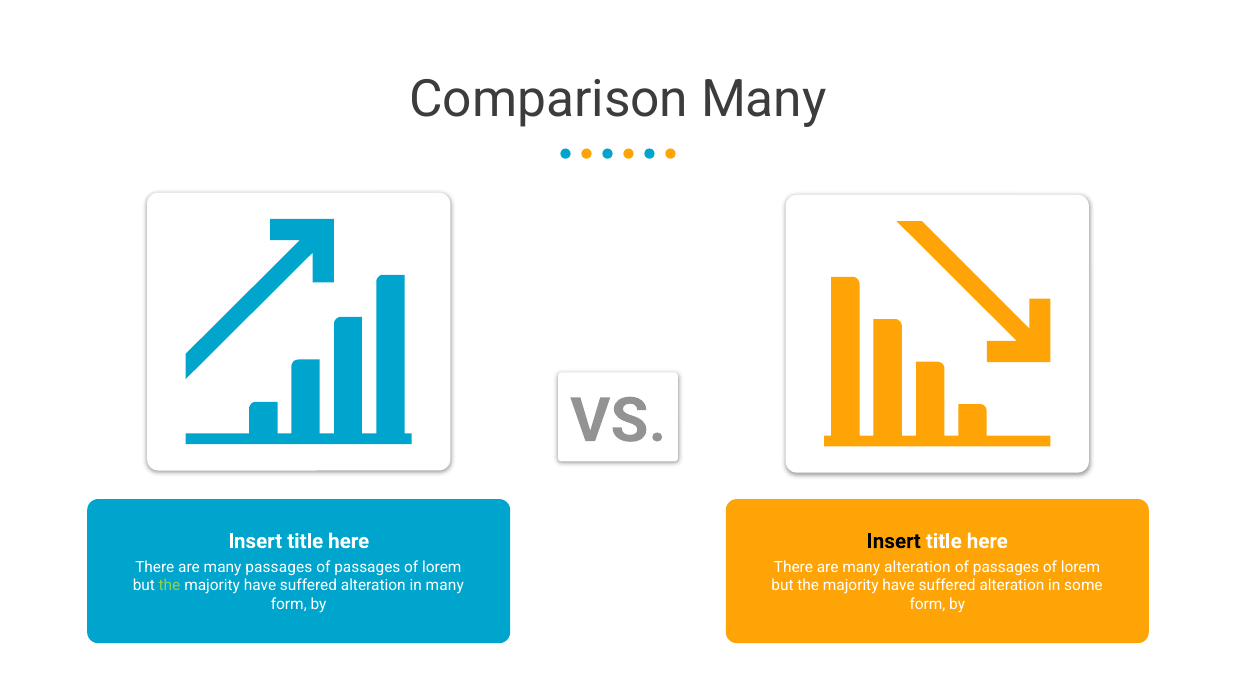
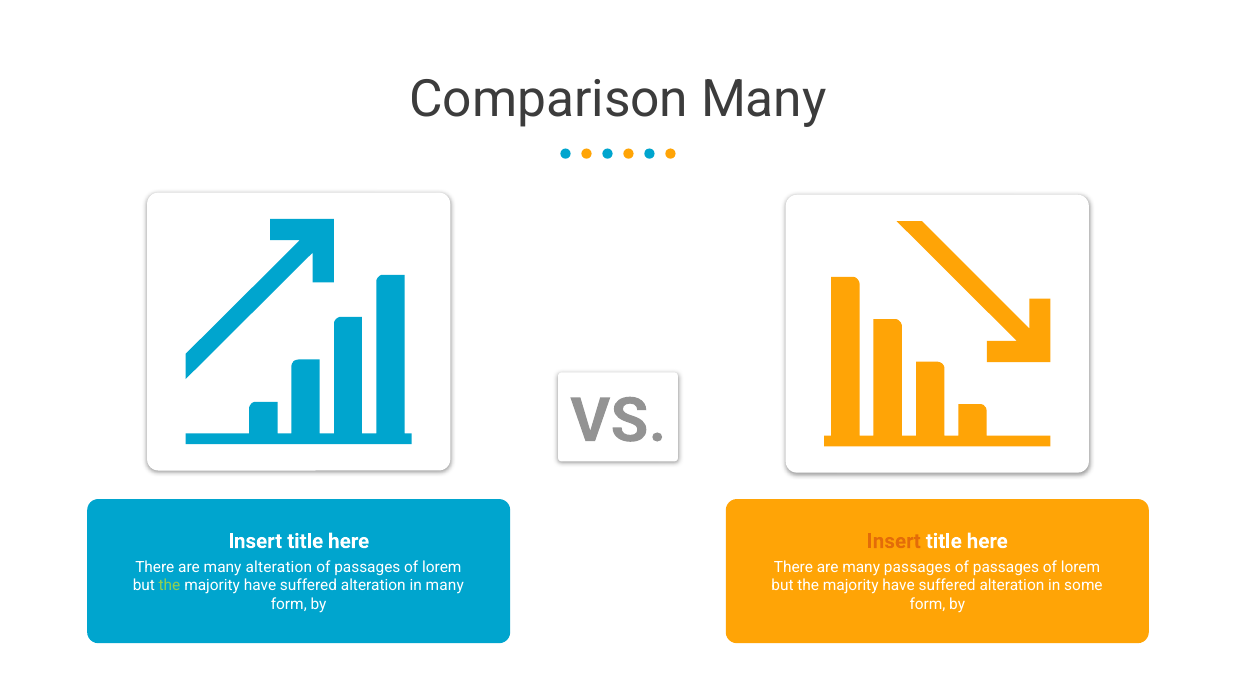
Insert colour: black -> orange (894, 541)
many passages: passages -> alteration (279, 567)
many alteration: alteration -> passages (917, 567)
